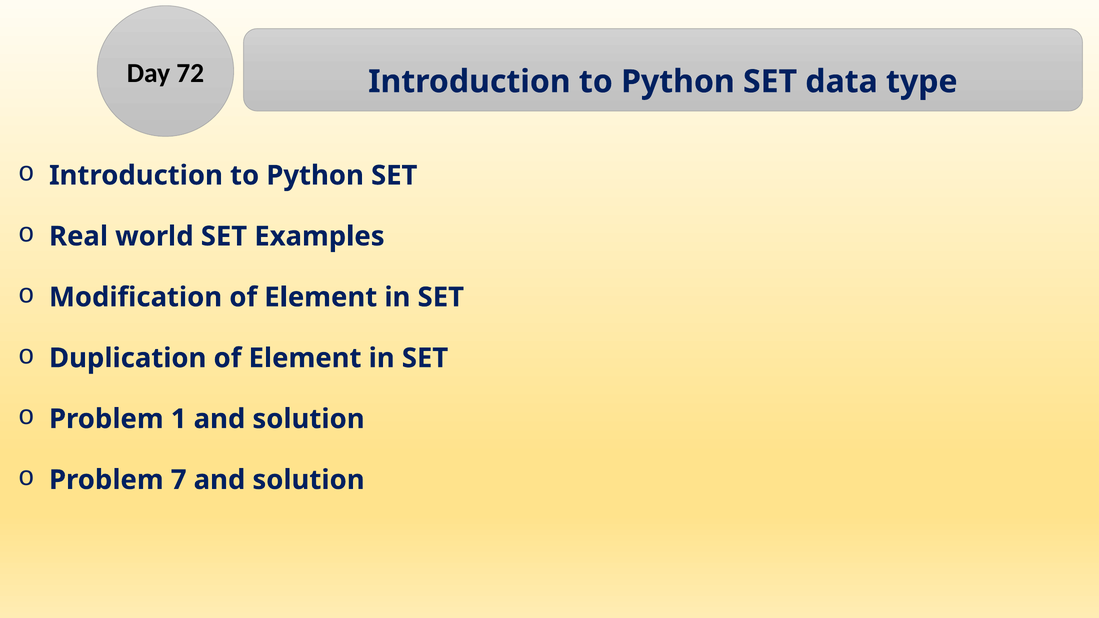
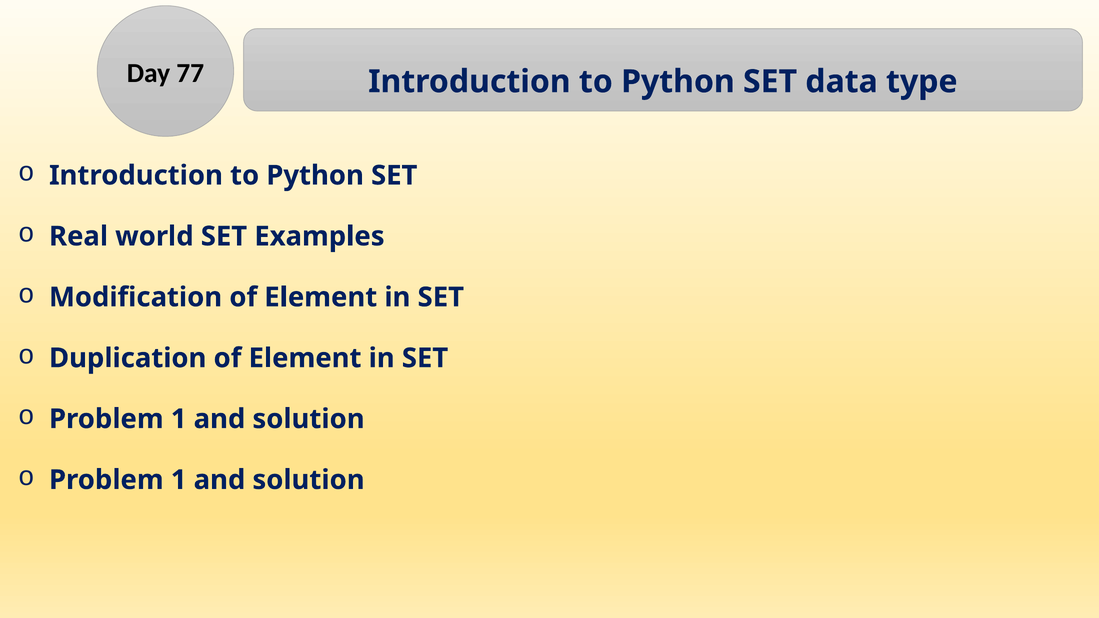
72: 72 -> 77 (190, 73)
7: 7 -> 1 (179, 480)
